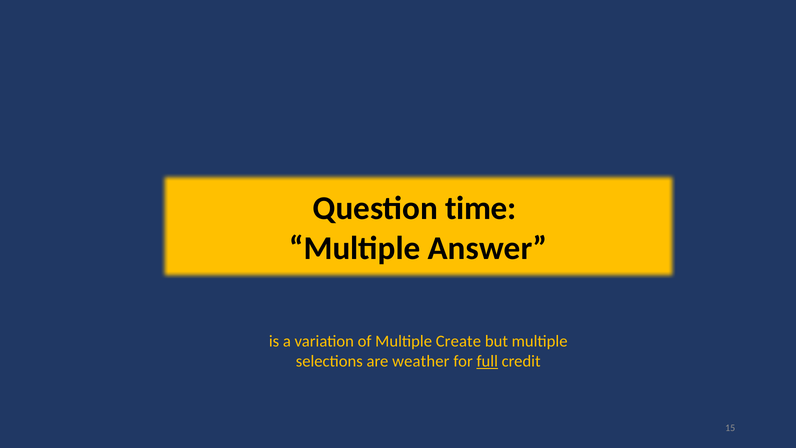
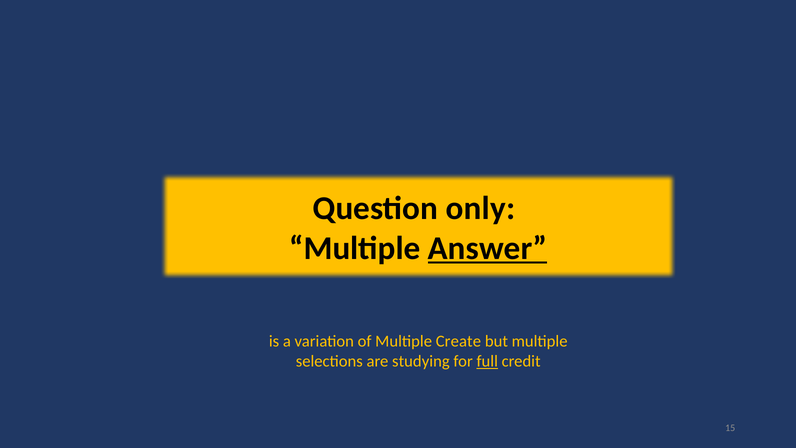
time: time -> only (480, 208)
Answer underline: none -> present (487, 248)
weather: weather -> studying (421, 361)
